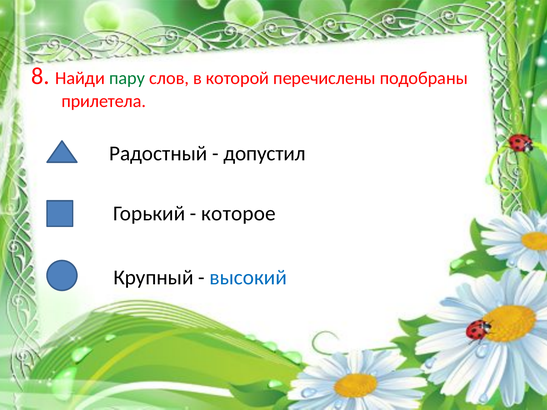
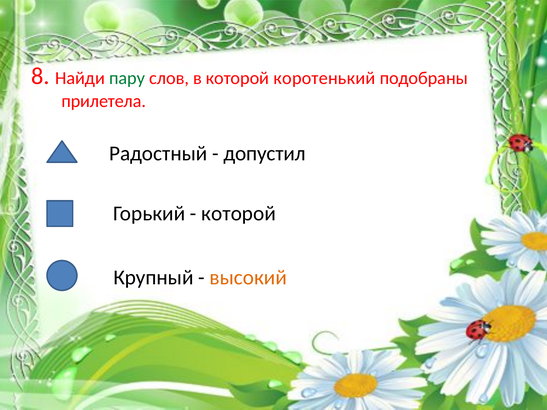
перечислены: перечислены -> коротенький (324, 78)
которое: которое -> которой (239, 214)
высокий colour: blue -> orange (248, 278)
